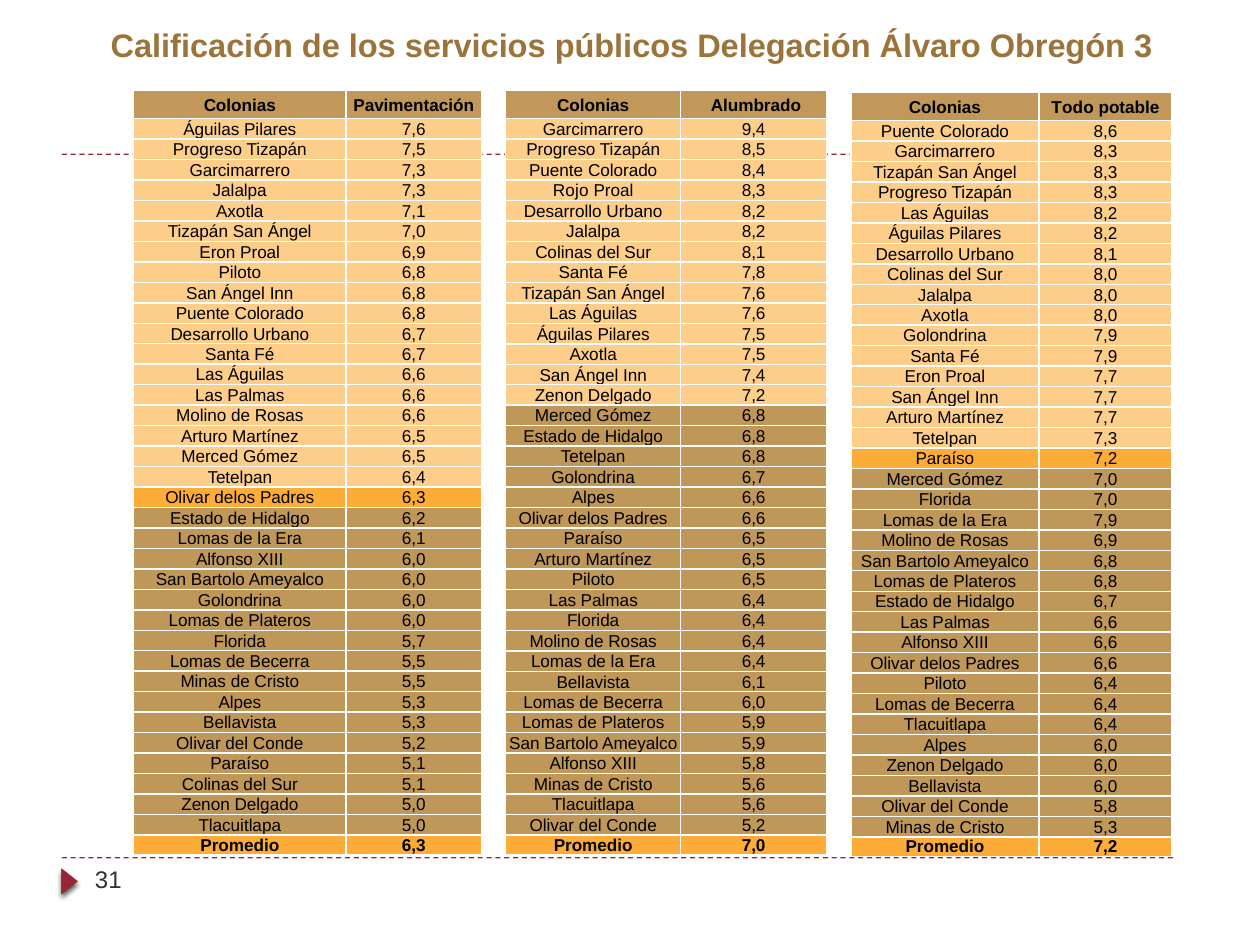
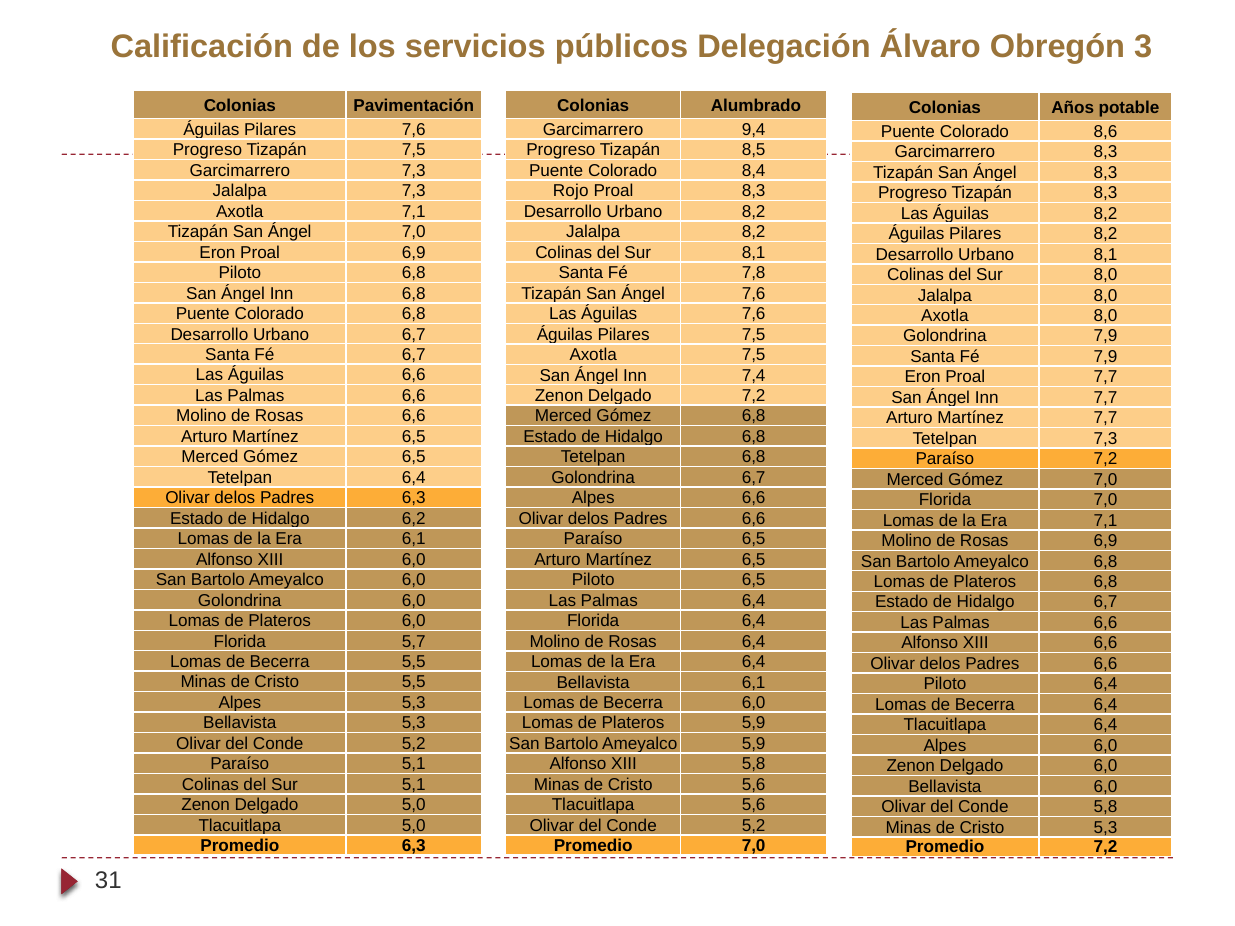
Todo: Todo -> Años (1073, 107)
Era 7,9: 7,9 -> 7,1 (1105, 521)
